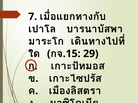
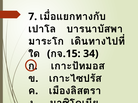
29: 29 -> 34 (91, 54)
